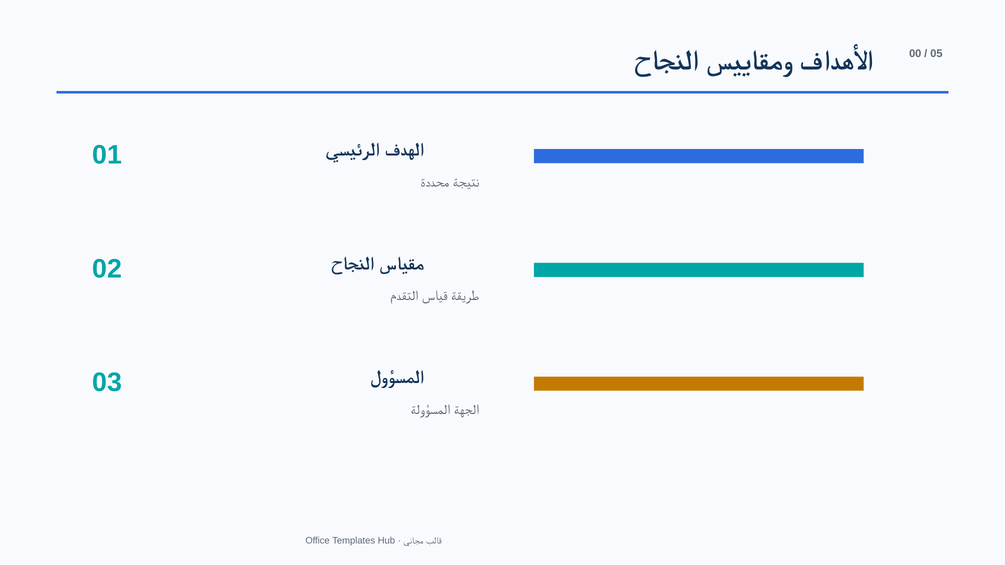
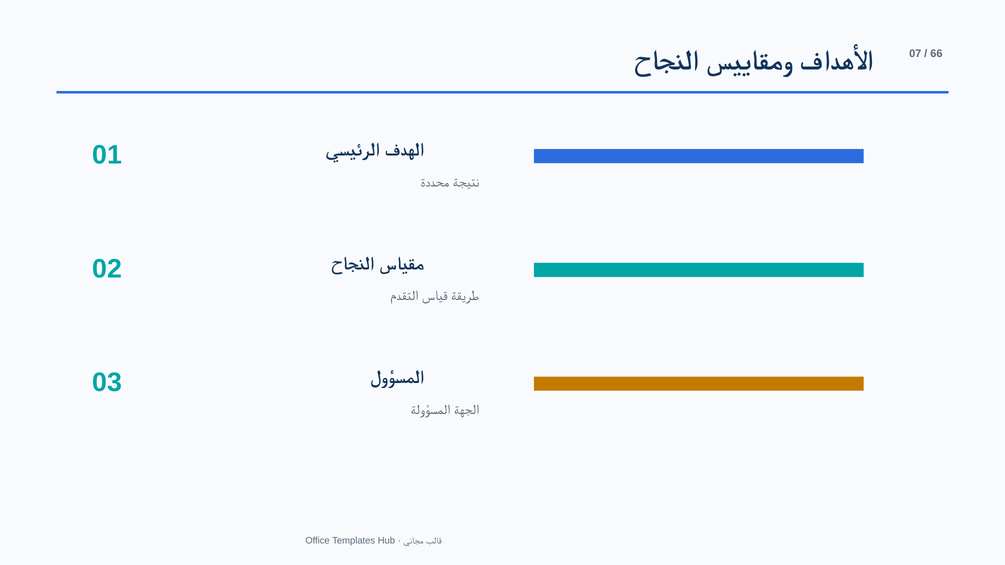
00: 00 -> 07 (915, 53)
05: 05 -> 66 (936, 53)
